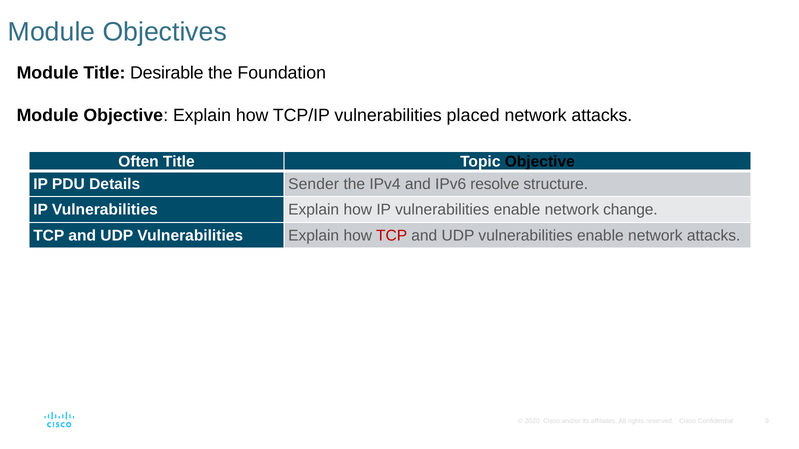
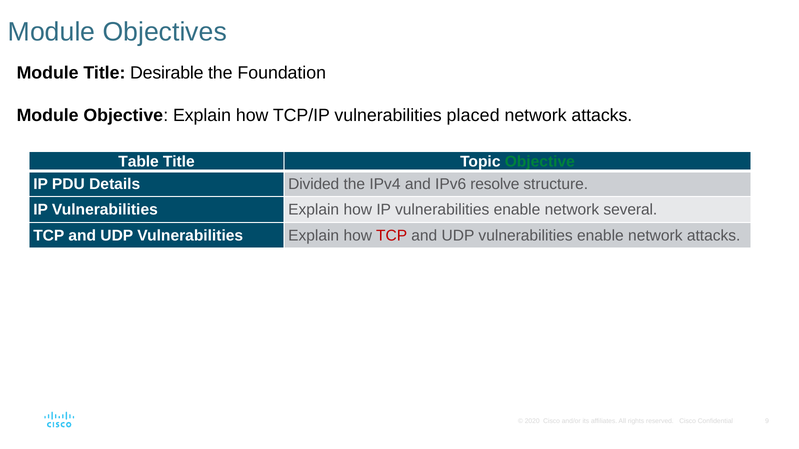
Often: Often -> Table (139, 162)
Objective colour: black -> green (540, 162)
Sender: Sender -> Divided (314, 184)
change: change -> several (630, 210)
